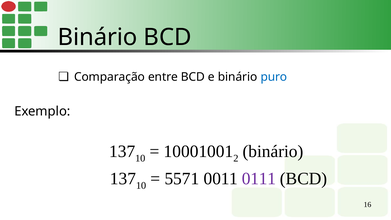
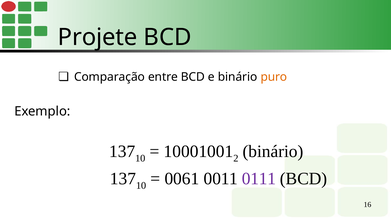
Binário: Binário -> Projete (98, 37)
puro colour: blue -> orange (274, 77)
5571: 5571 -> 0061 (182, 179)
